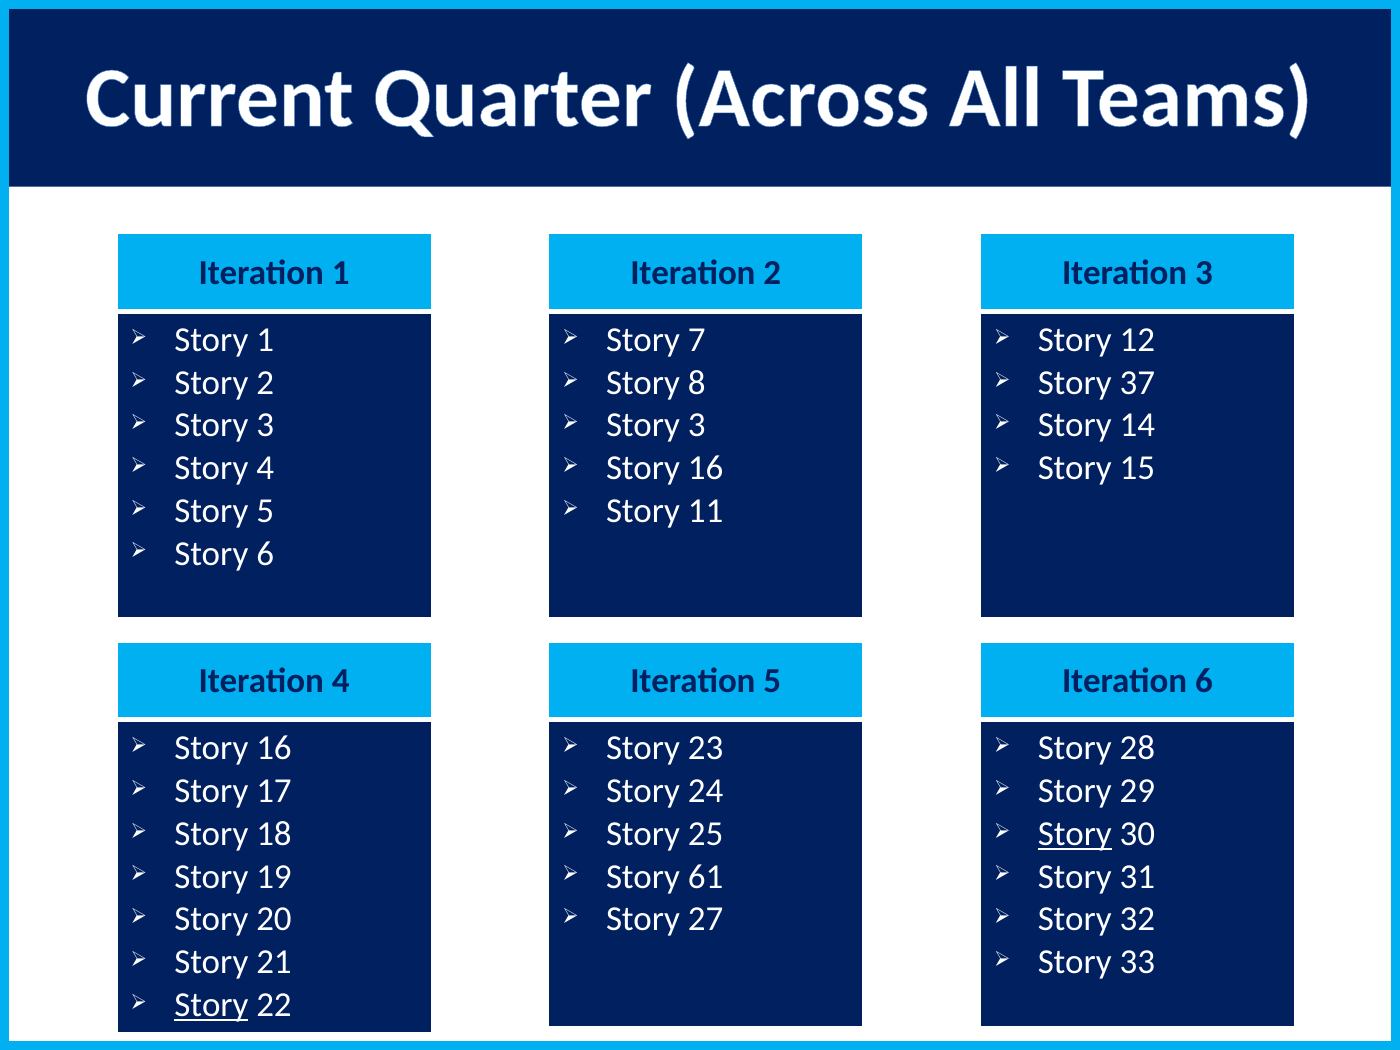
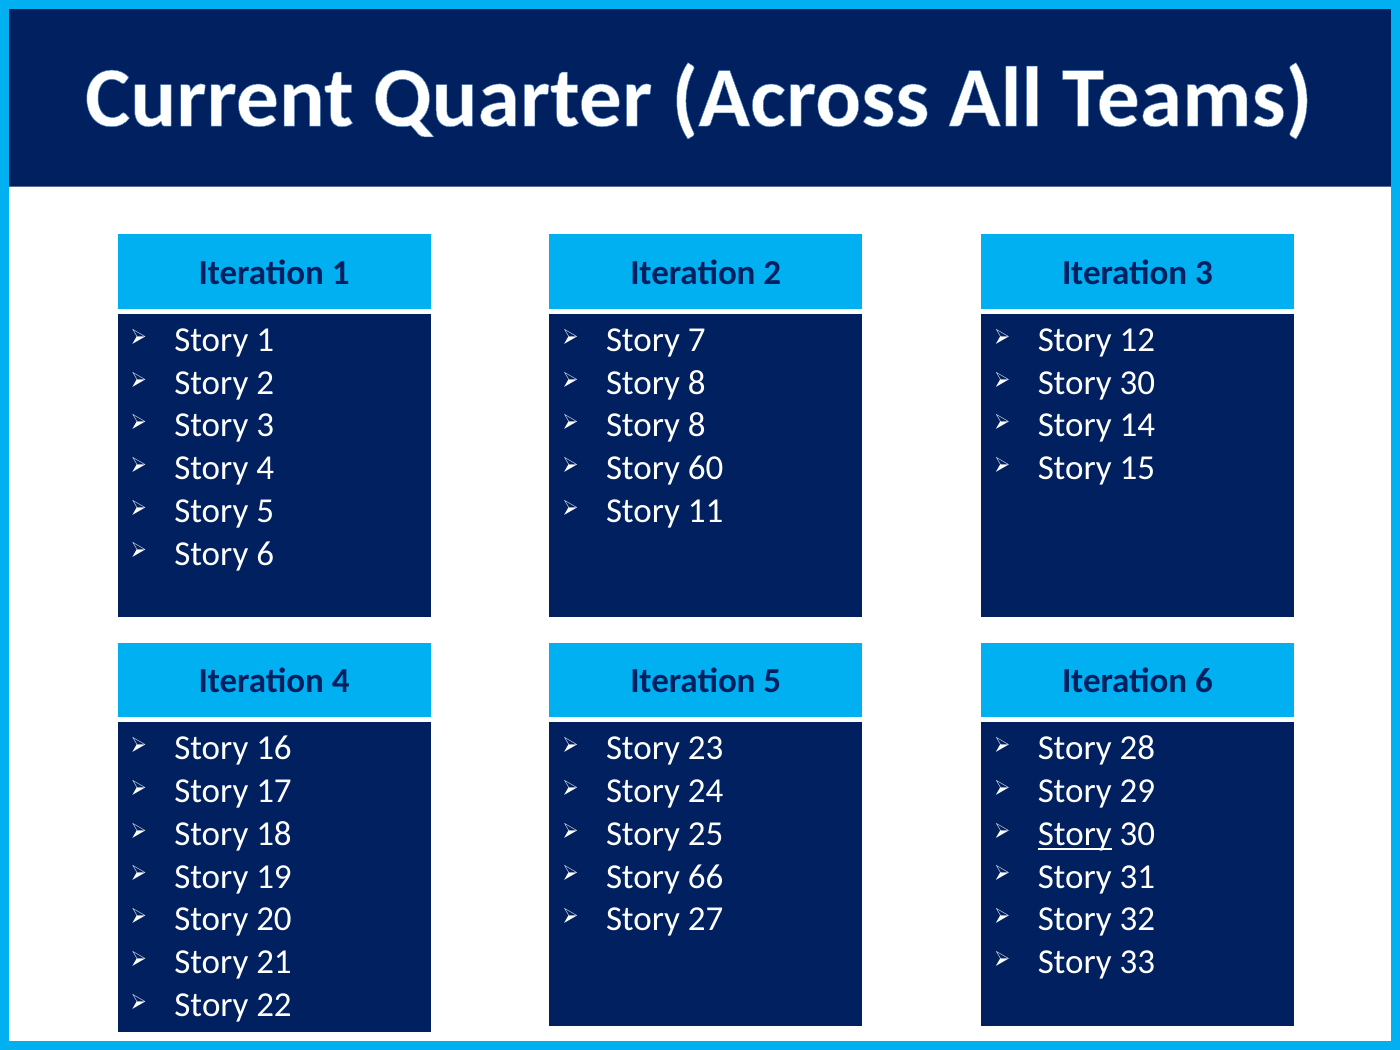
37: 37 -> 30 (1137, 383)
3: 3 -> 8 (697, 425)
16: 16 -> 60 (706, 468)
61: 61 -> 66 (706, 876)
Story underline: present -> none (211, 1005)
